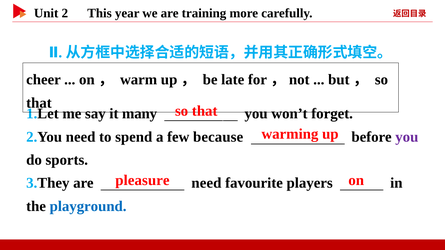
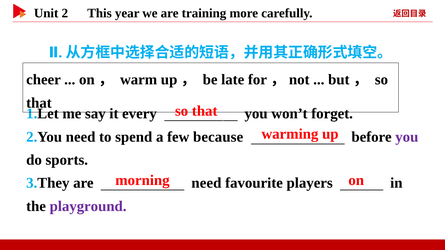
many: many -> every (139, 114)
pleasure: pleasure -> morning (142, 180)
playground colour: blue -> purple (88, 206)
